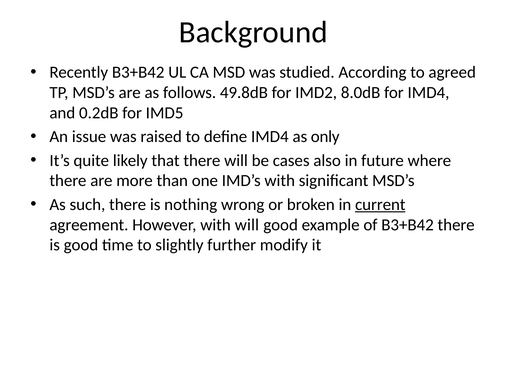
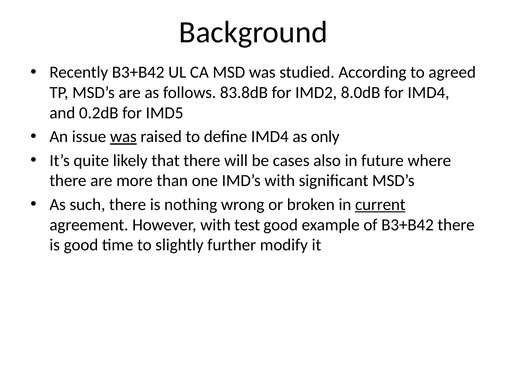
49.8dB: 49.8dB -> 83.8dB (244, 93)
was underline: none -> present (123, 136)
with will: will -> test (247, 224)
